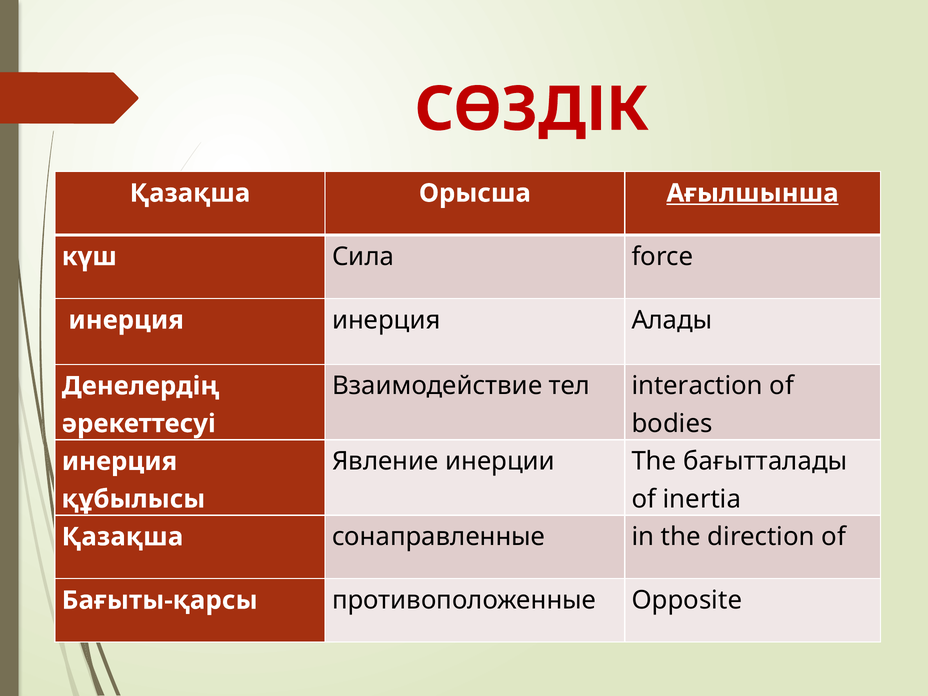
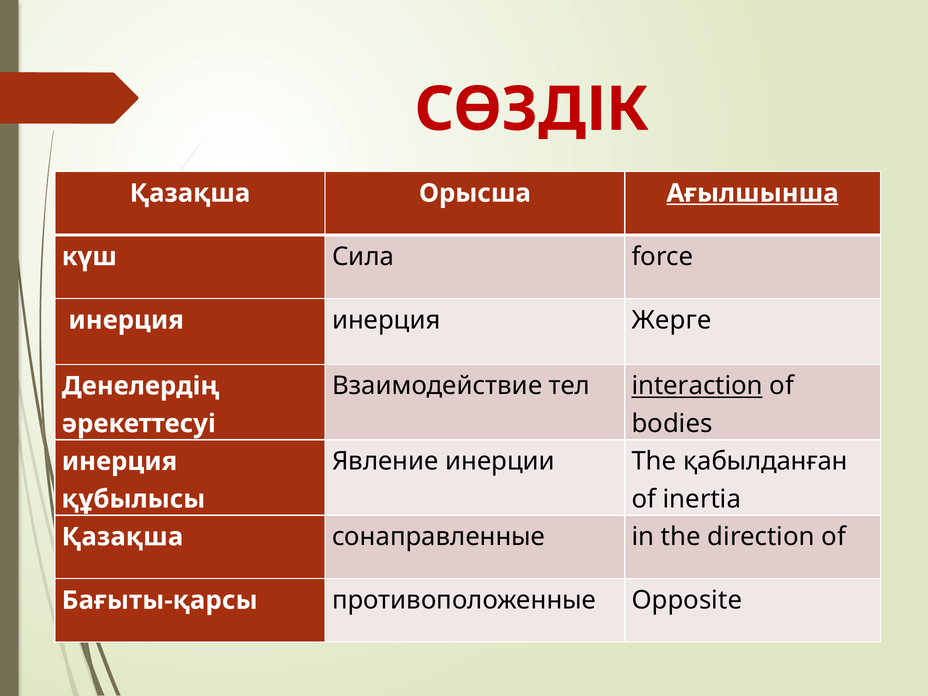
Алады: Алады -> Жерге (672, 320)
interaction underline: none -> present (697, 386)
бағытталады: бағытталады -> қабылданған (765, 461)
